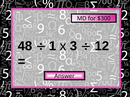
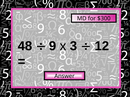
1: 1 -> 9 (53, 46)
